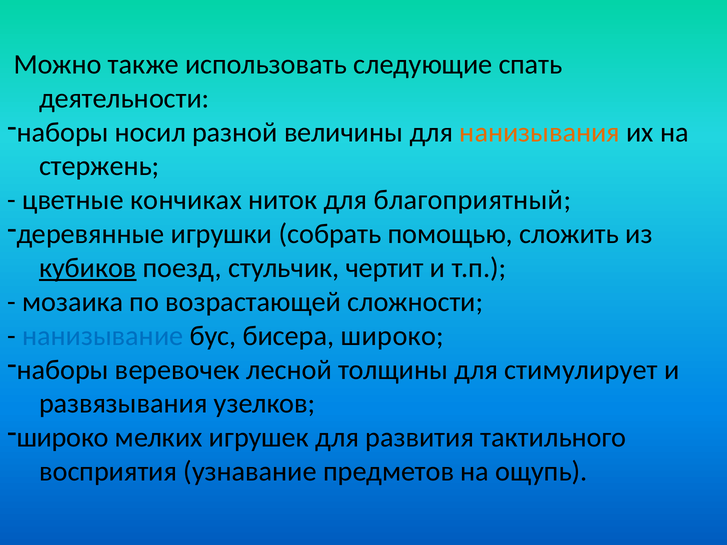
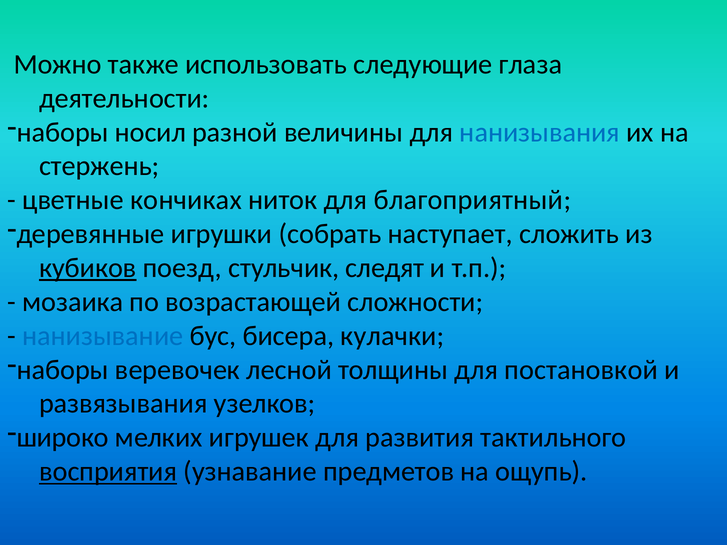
спать: спать -> глаза (530, 64)
нанизывания colour: orange -> blue (540, 132)
помощью: помощью -> наступает (450, 234)
чертит: чертит -> следят (385, 268)
бисера широко: широко -> кулачки (392, 336)
стимулирует: стимулирует -> постановкой (581, 370)
восприятия underline: none -> present (108, 472)
